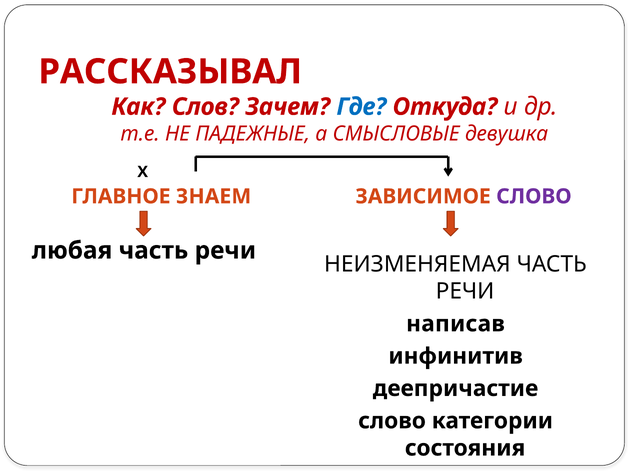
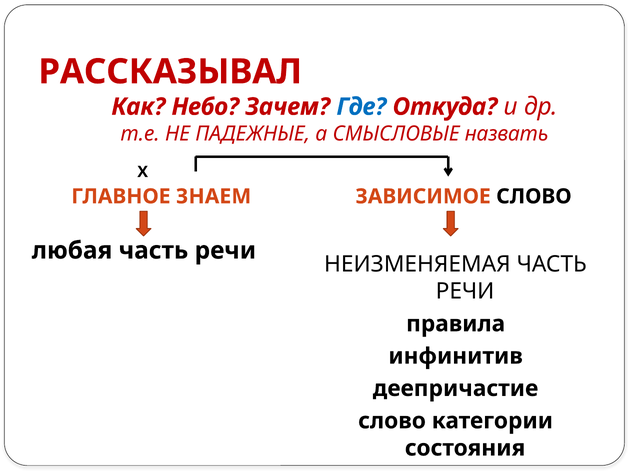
Слов: Слов -> Небо (205, 107)
девушка: девушка -> назвать (507, 134)
СЛОВО colour: purple -> black (534, 196)
написав: написав -> правила (456, 324)
